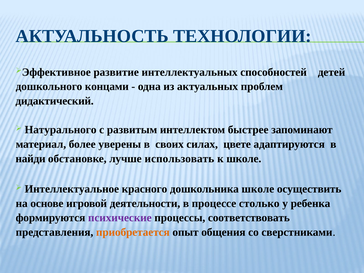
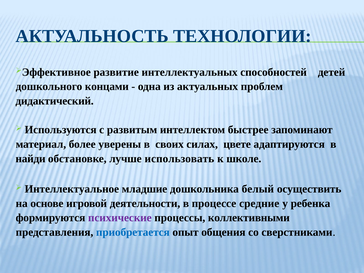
Натурального: Натурального -> Используются (61, 130)
красного: красного -> младшие (145, 189)
дошкольника школе: школе -> белый (258, 189)
столько: столько -> средние (259, 203)
соответствовать: соответствовать -> коллективными (249, 218)
приобретается colour: orange -> blue (133, 232)
